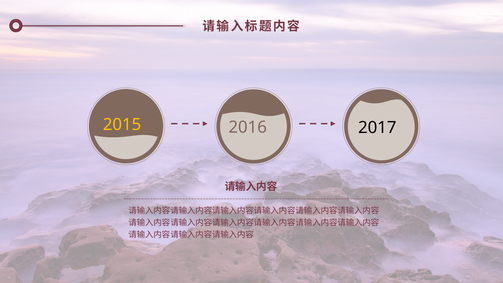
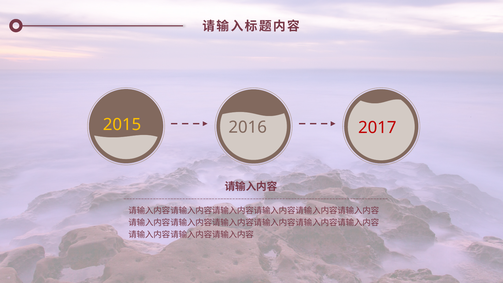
2017 colour: black -> red (377, 127)
